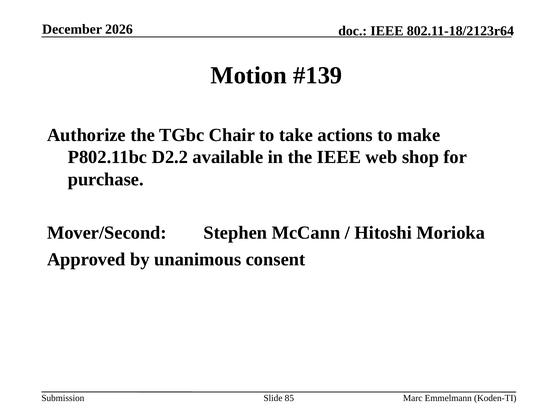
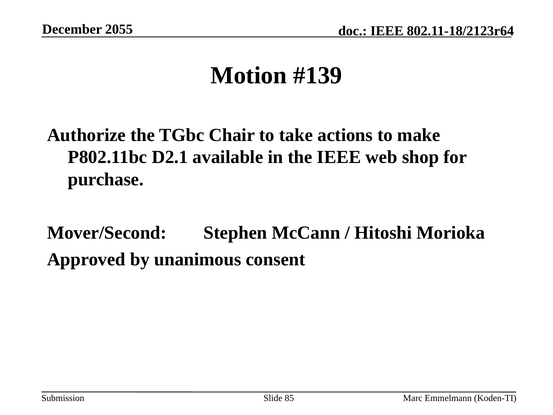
2026: 2026 -> 2055 (119, 29)
D2.2: D2.2 -> D2.1 (170, 157)
